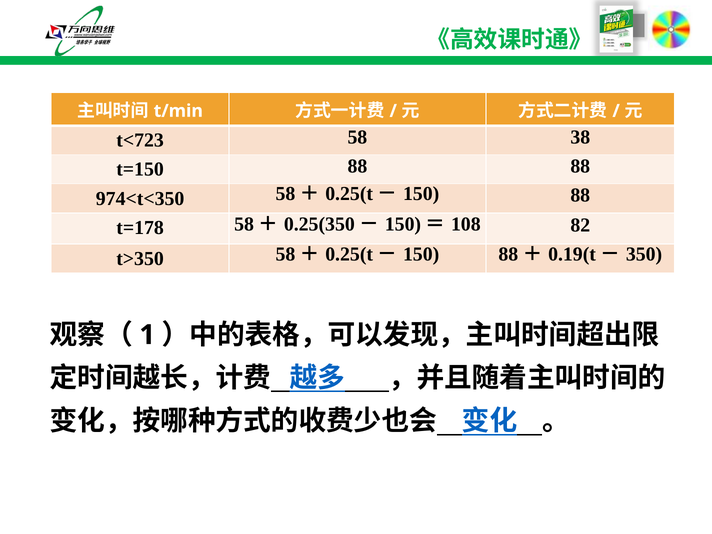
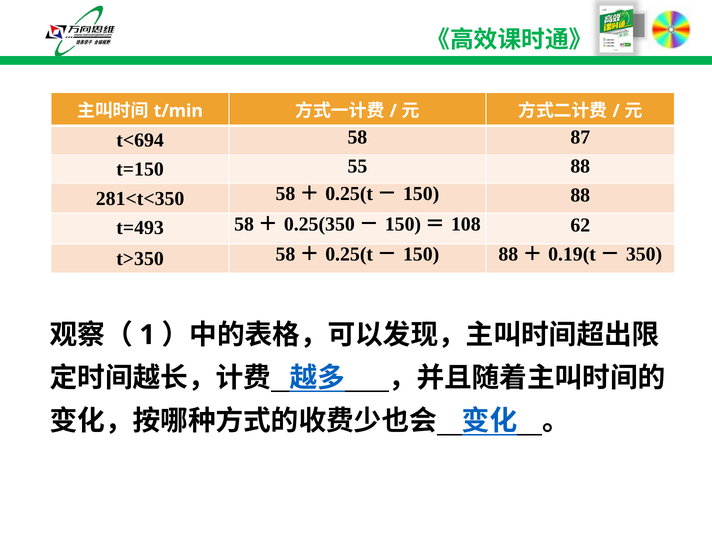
t<723: t<723 -> t<694 (140, 140)
38: 38 -> 87 (580, 137)
t=150 88: 88 -> 55 (357, 166)
974<t<350: 974<t<350 -> 281<t<350 (140, 199)
t=178: t=178 -> t=493 (140, 228)
82: 82 -> 62 (580, 225)
